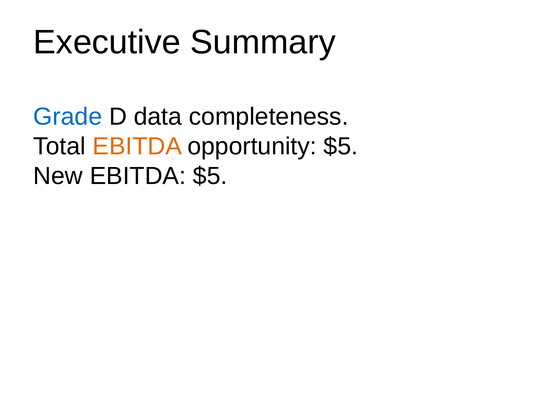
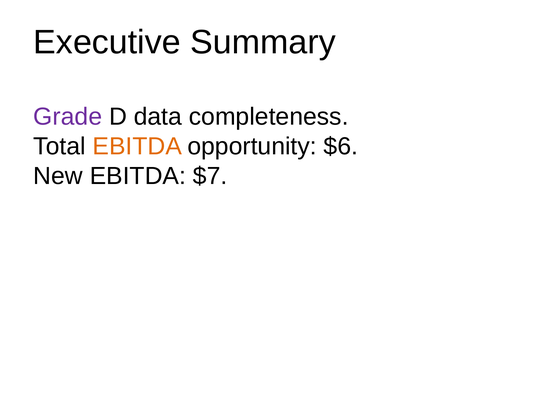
Grade colour: blue -> purple (68, 117)
opportunity $5: $5 -> $6 (341, 147)
EBITDA $5: $5 -> $7 (210, 176)
